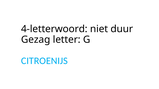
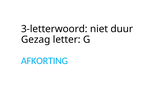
4-letterwoord: 4-letterwoord -> 3-letterwoord (54, 29)
CITROENIJS: CITROENIJS -> AFKORTING (44, 61)
